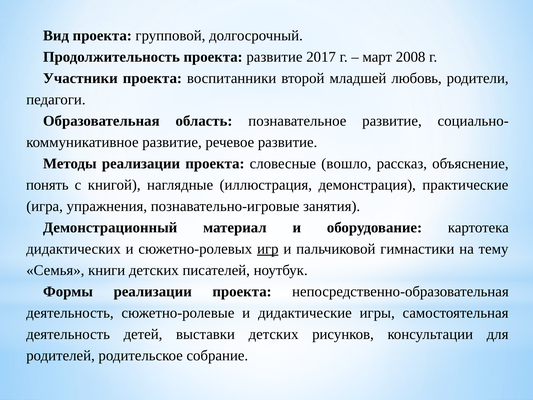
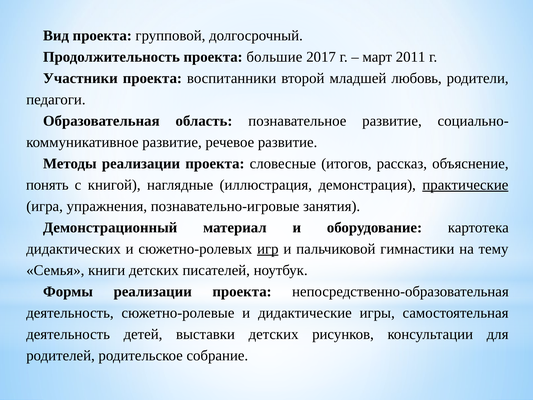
проекта развитие: развитие -> большие (274, 57)
2008: 2008 -> 2011 (411, 57)
вошло: вошло -> итогов (346, 163)
практические underline: none -> present (465, 185)
